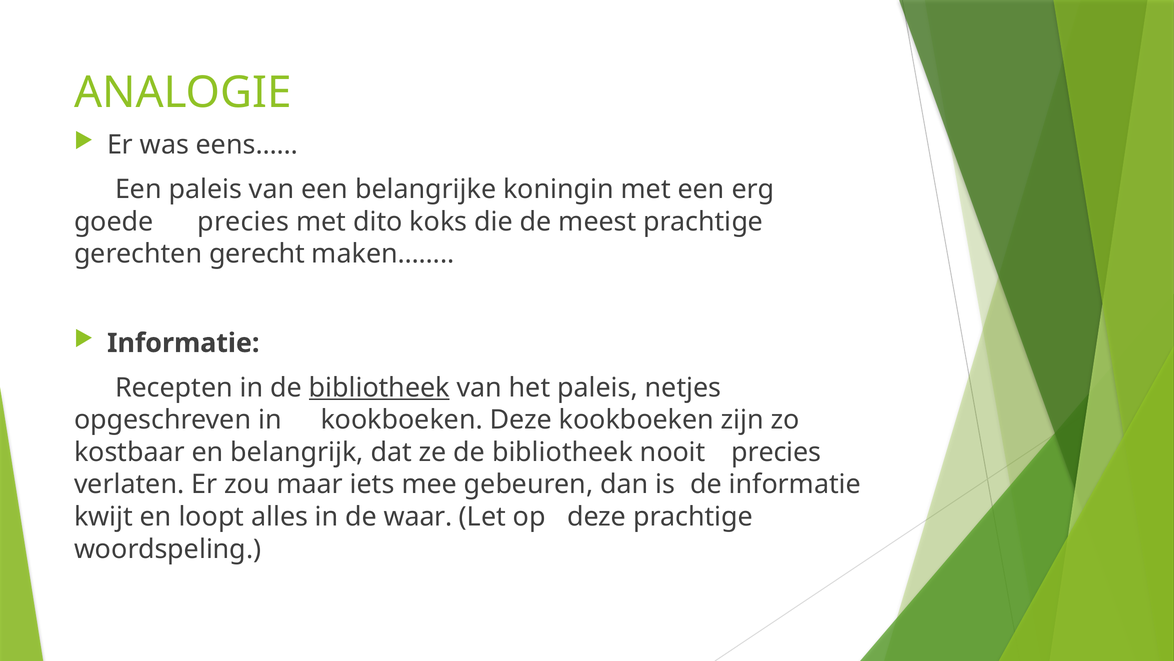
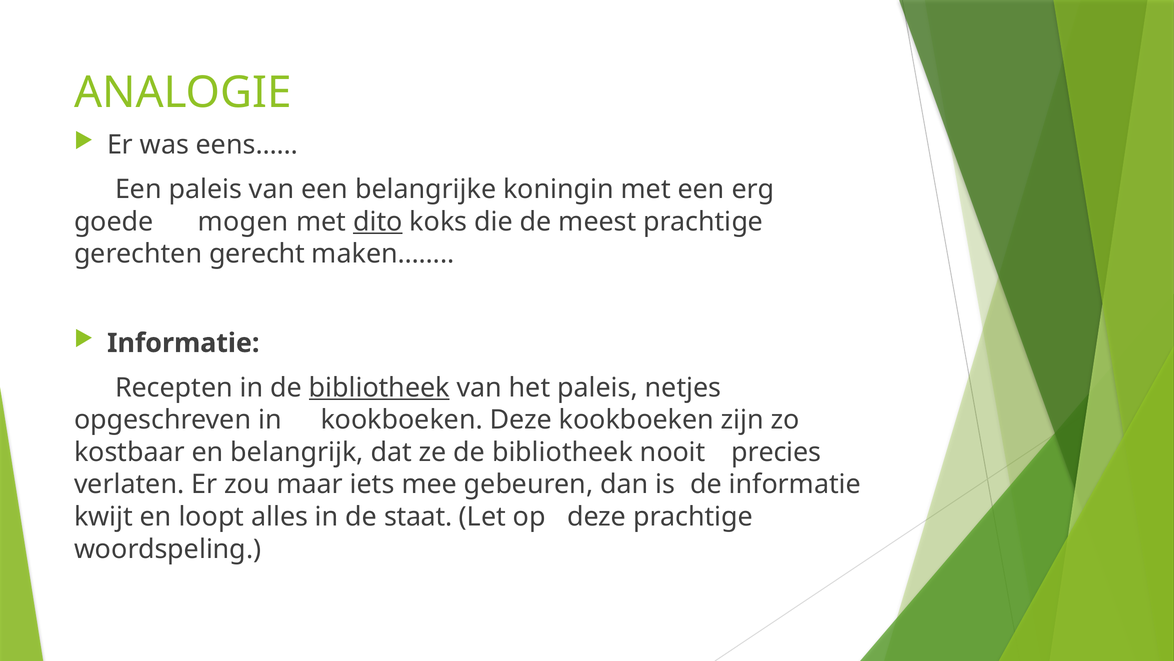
goede precies: precies -> mogen (243, 222)
dito underline: none -> present (378, 222)
waar: waar -> staat (418, 516)
